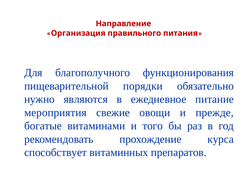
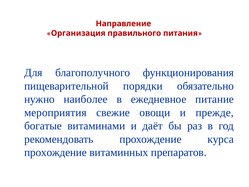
являются: являются -> наиболее (86, 99)
того: того -> даёт (153, 126)
способствует: способствует -> прохождение (56, 152)
